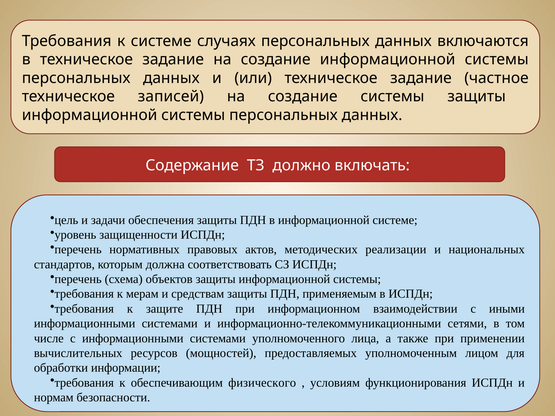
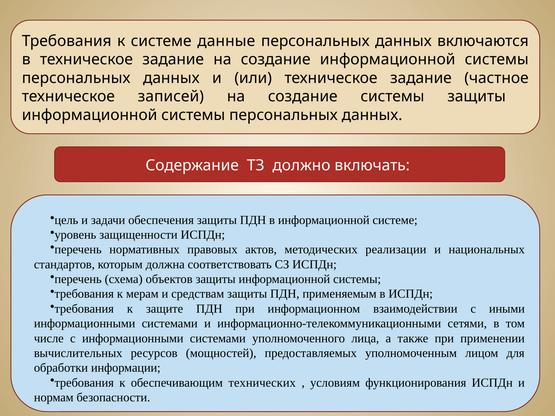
случаях: случаях -> данные (226, 41)
физического: физического -> технических (262, 383)
